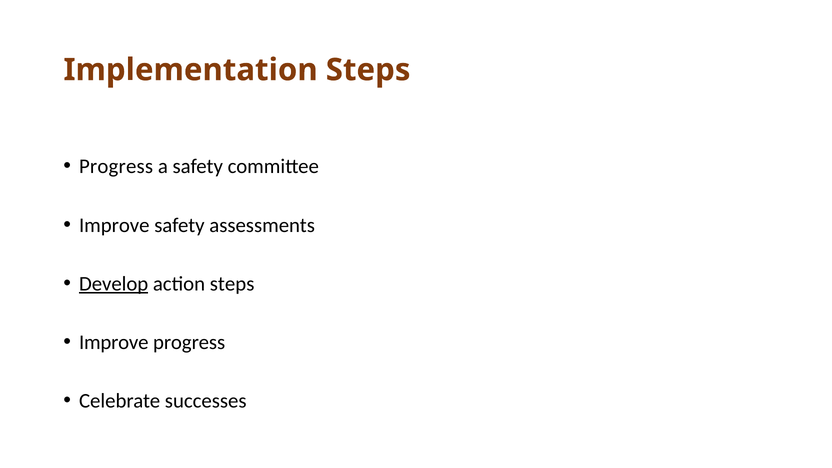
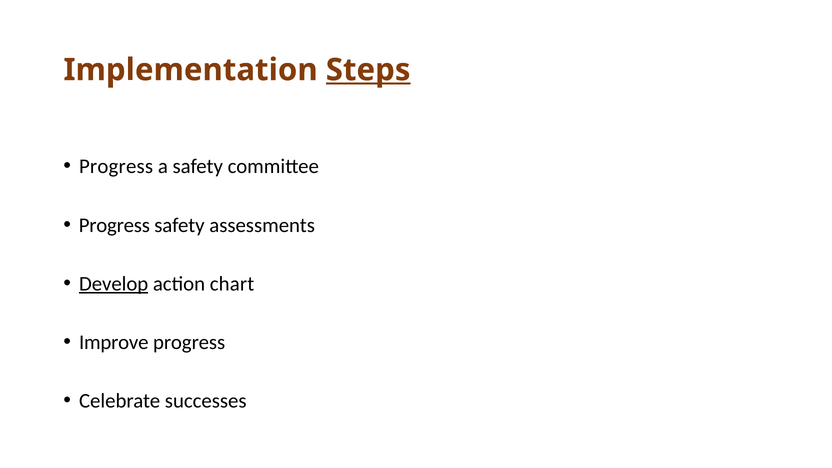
Steps underline: none -> present (368, 70)
Improve: Improve -> Progress (114, 225)
action steps: steps -> chart (232, 284)
